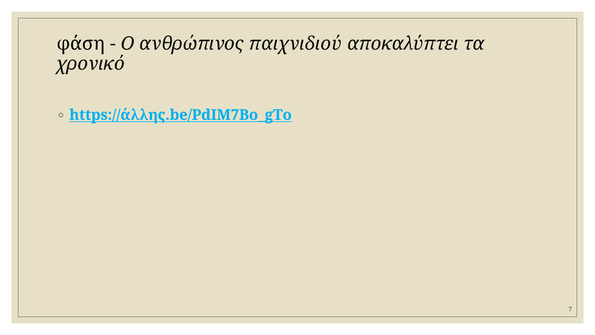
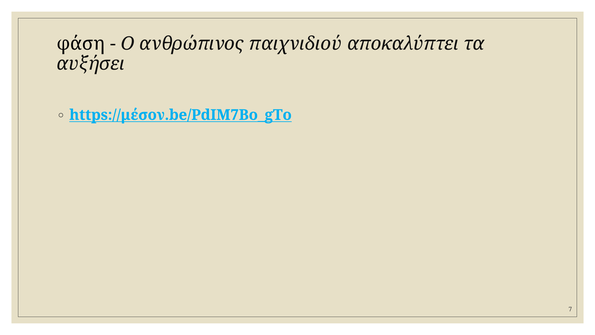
χρονικό: χρονικό -> αυξήσει (91, 64)
https://άλλης.be/PdIM7Bo_gTo: https://άλλης.be/PdIM7Bo_gTo -> https://μέσον.be/PdIM7Bo_gTo (181, 115)
